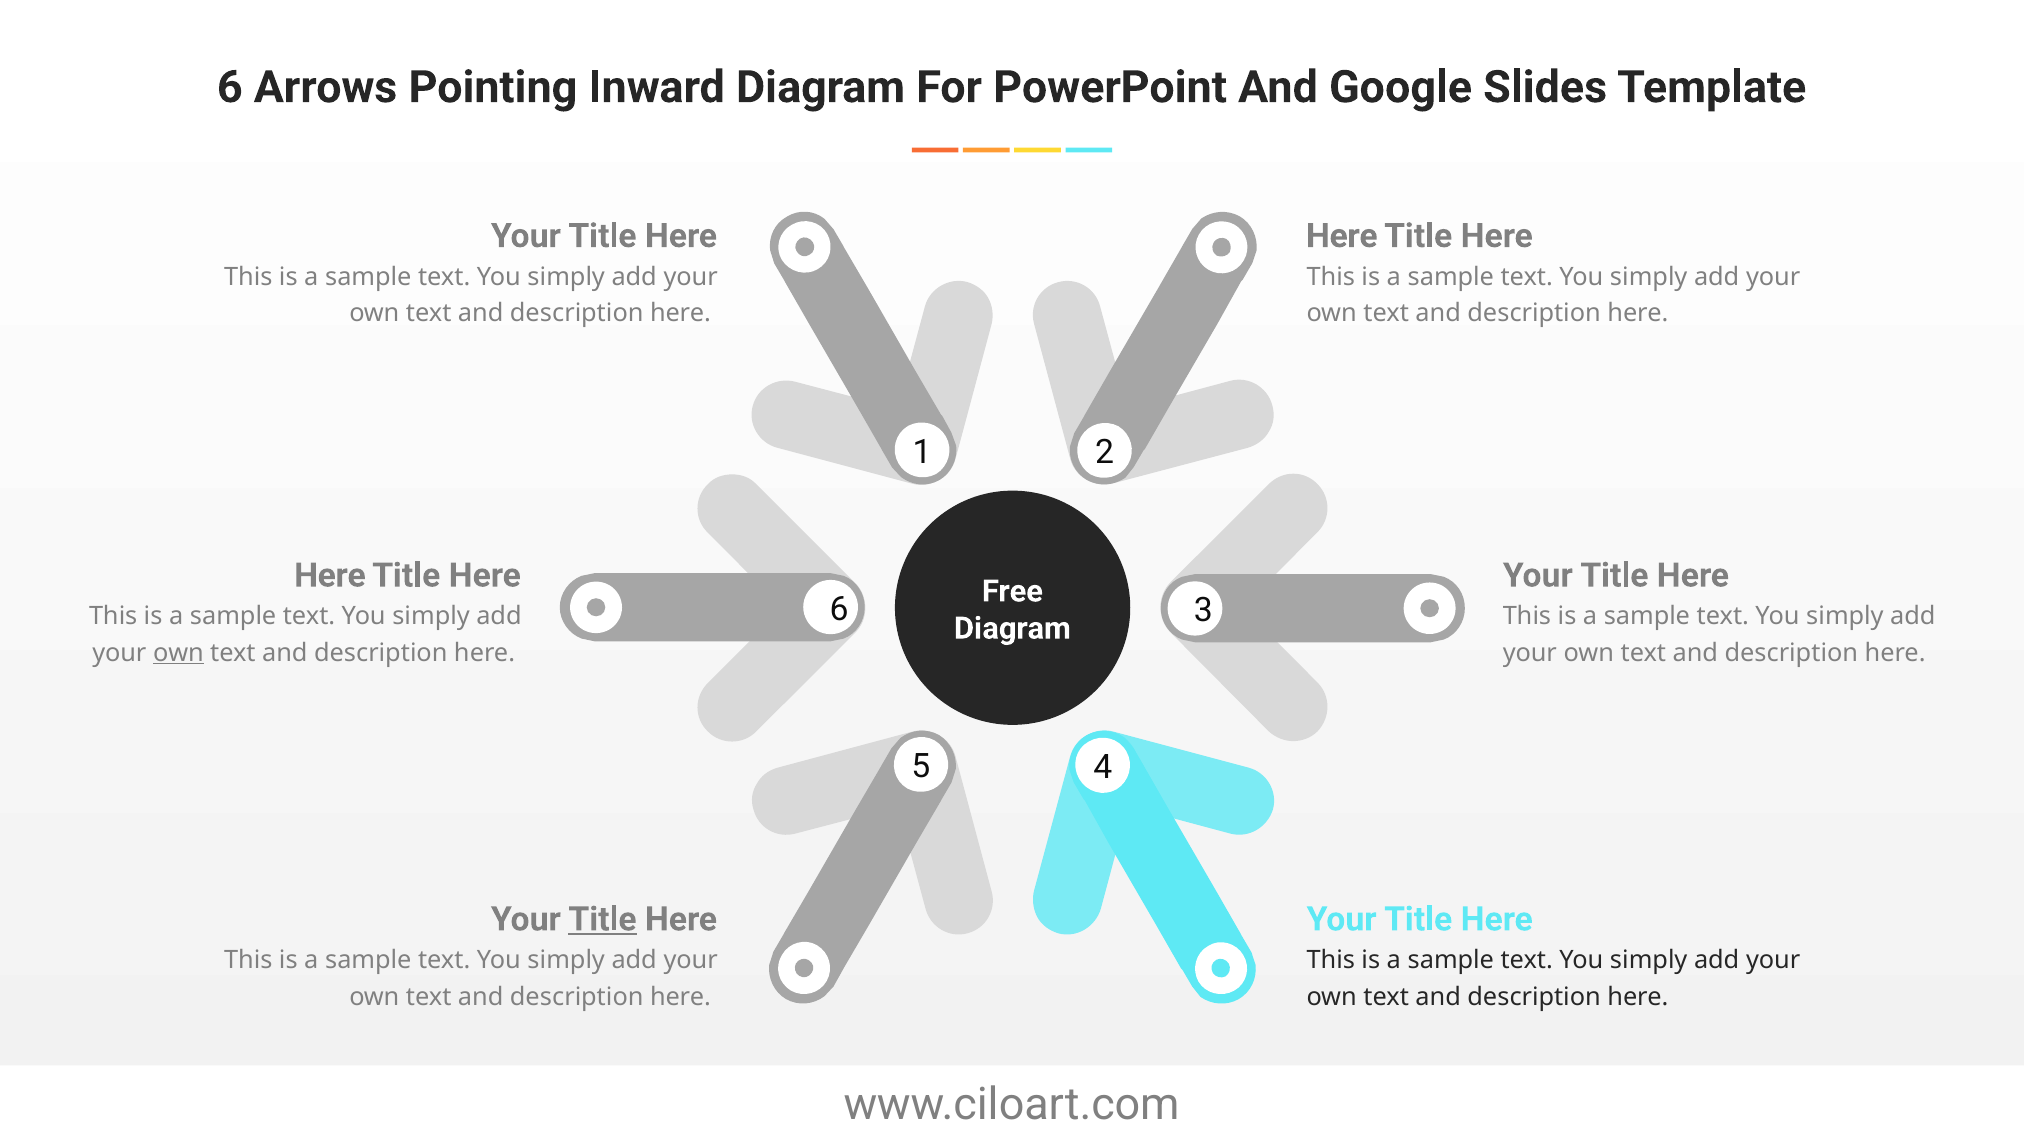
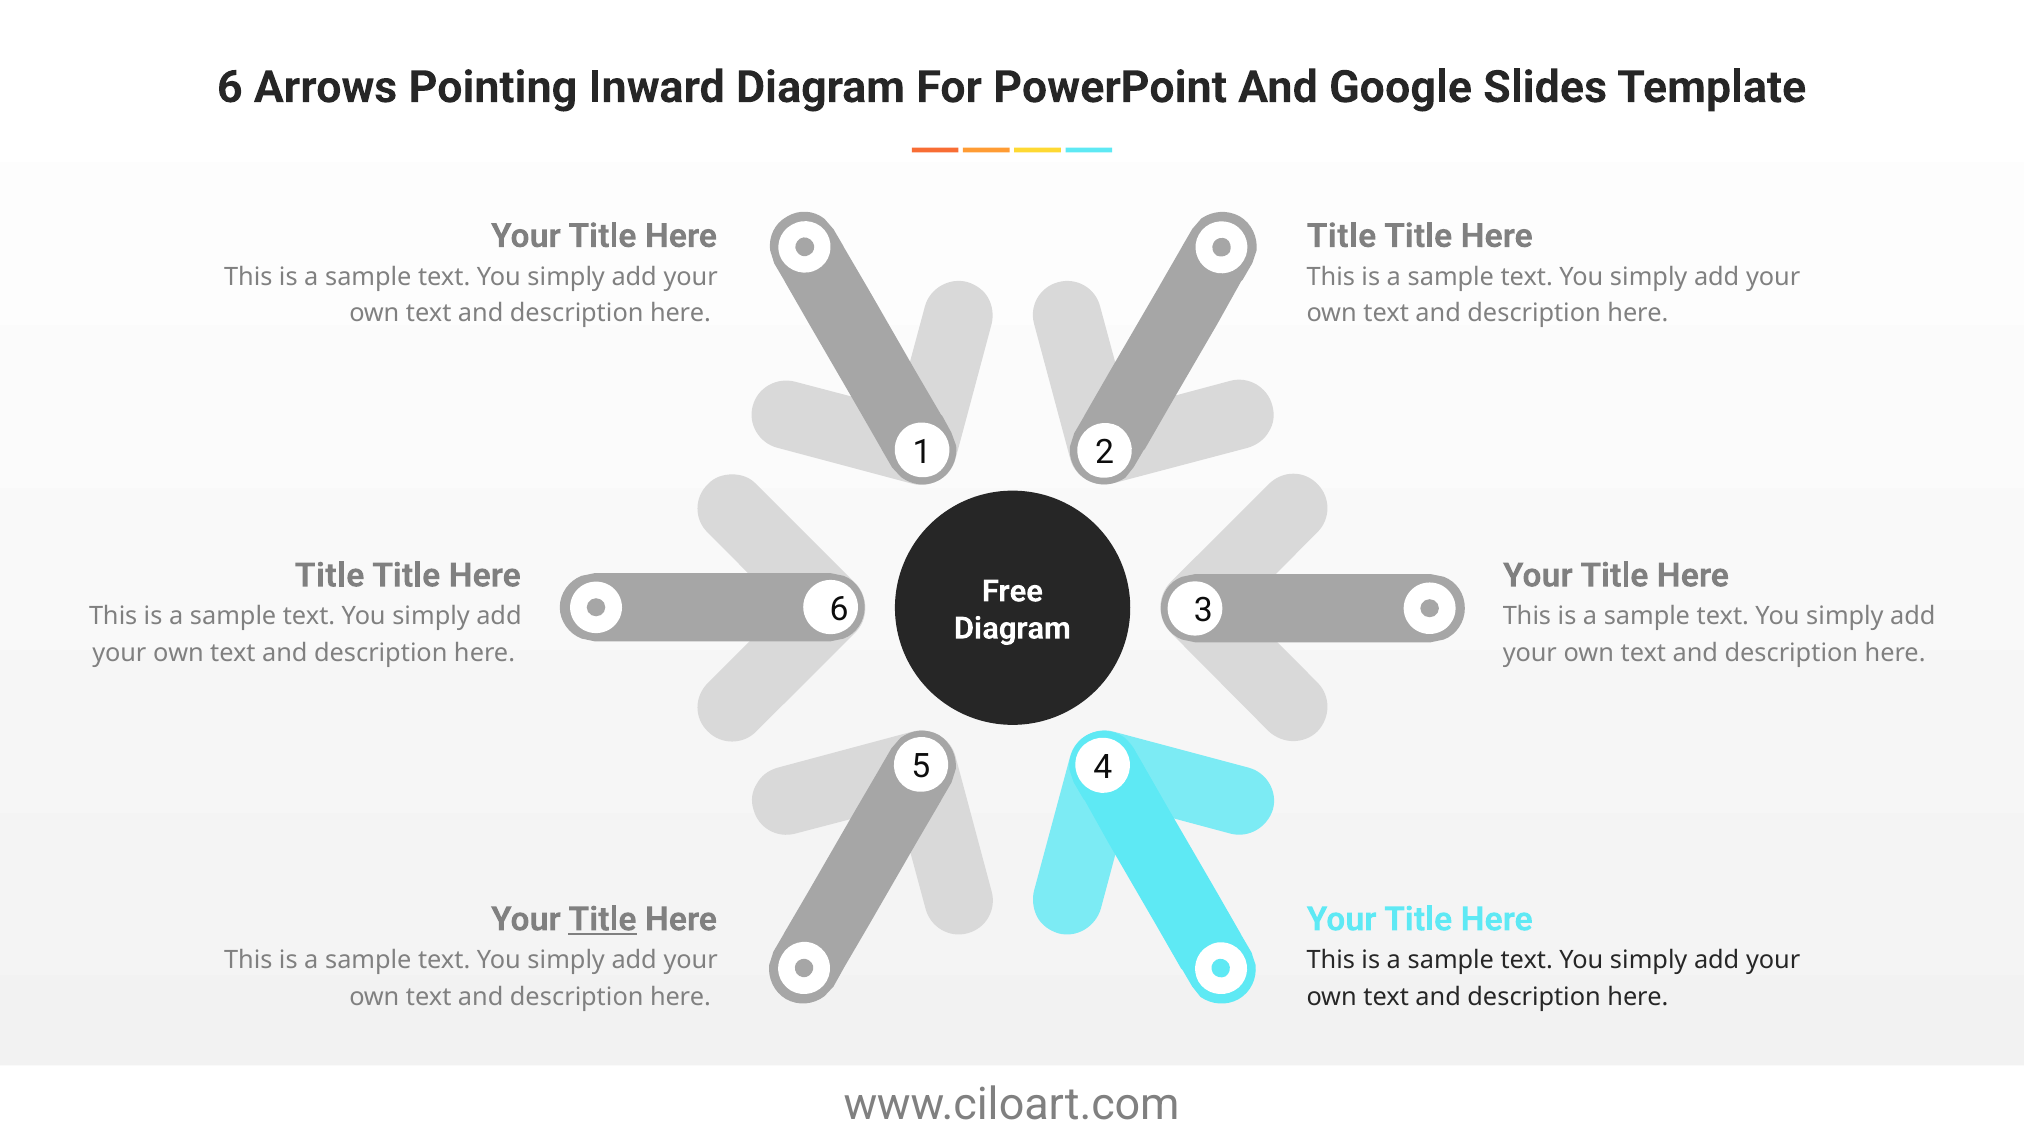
Here: Here -> Title (1341, 236)
Here: Here -> Title (330, 576)
own underline: present -> none (178, 653)
